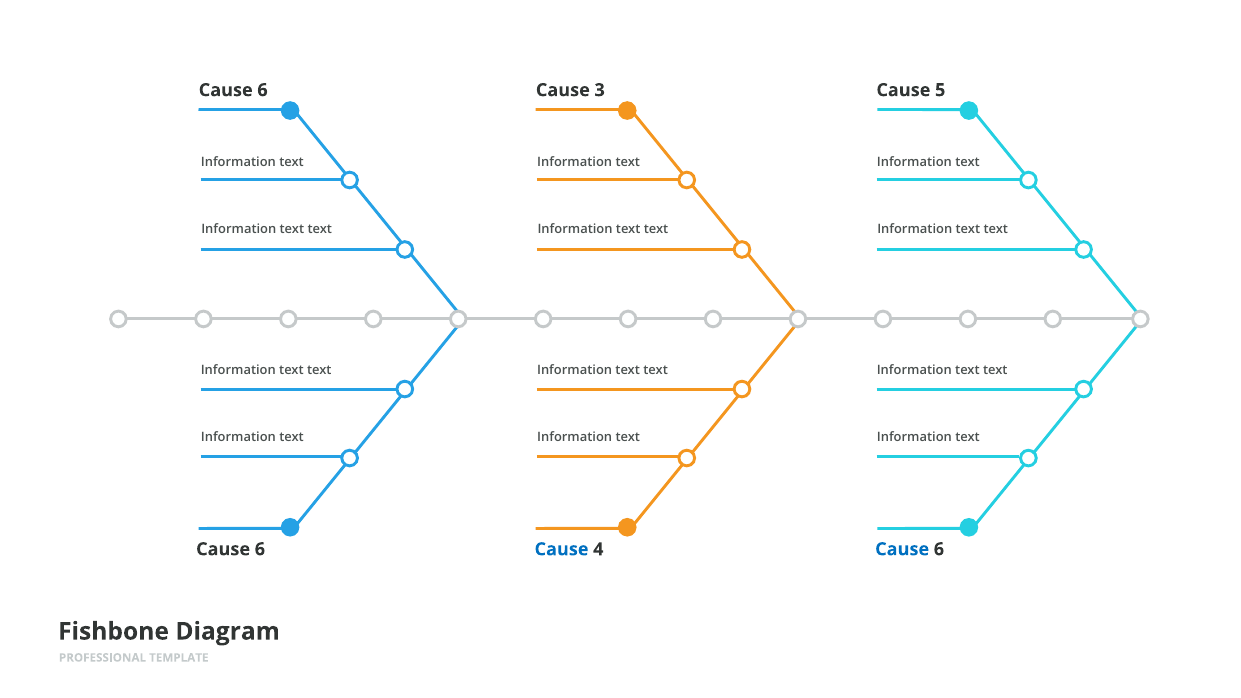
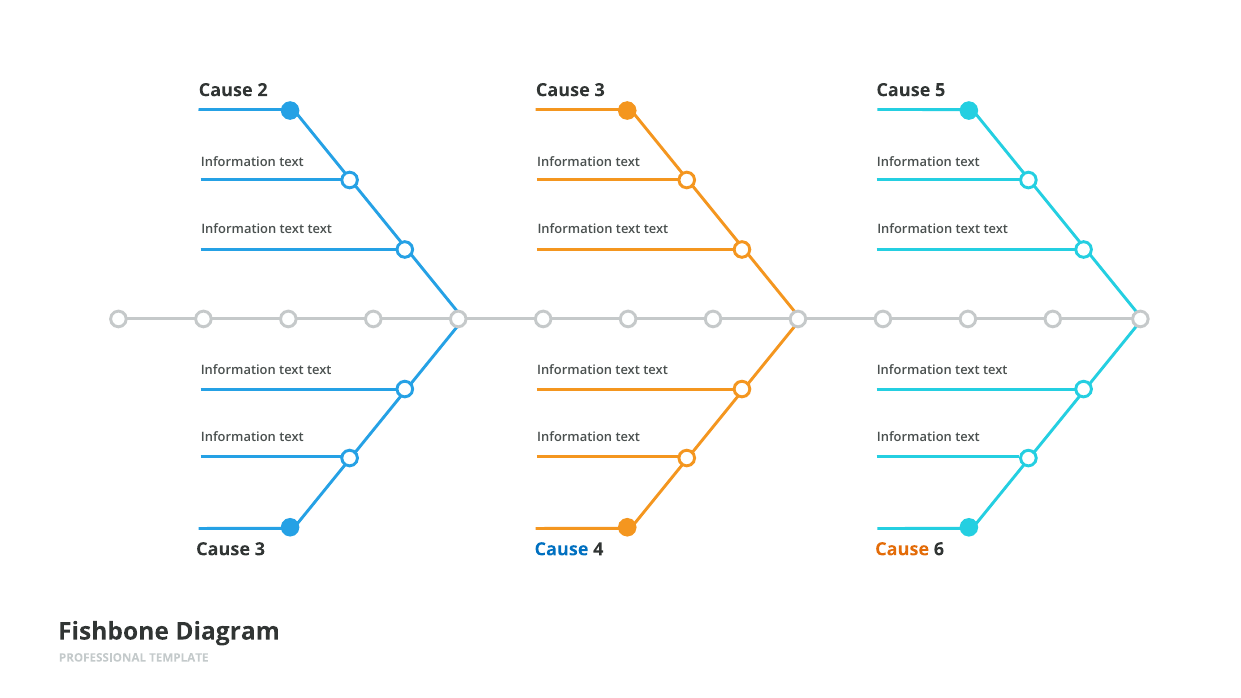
6: 6 -> 2 (263, 90)
6: 6 -> 3 (260, 549)
Cause colour: blue -> orange (902, 549)
